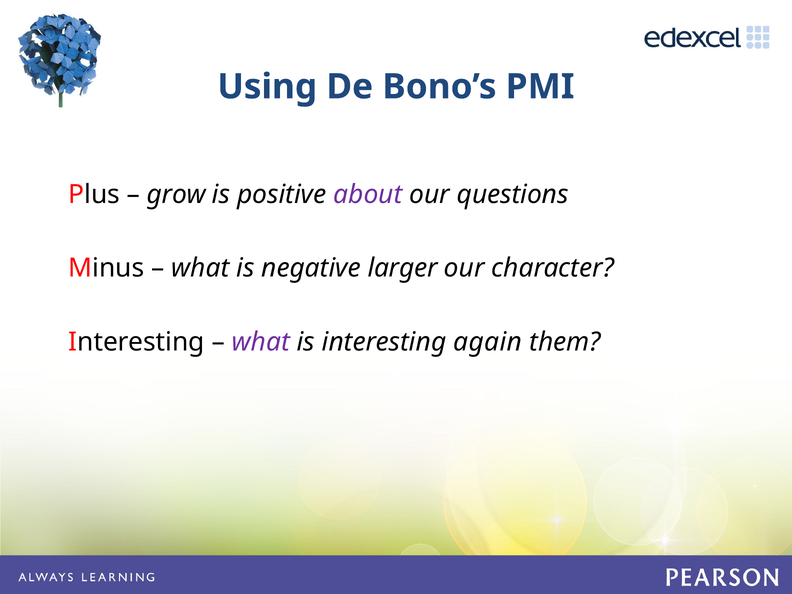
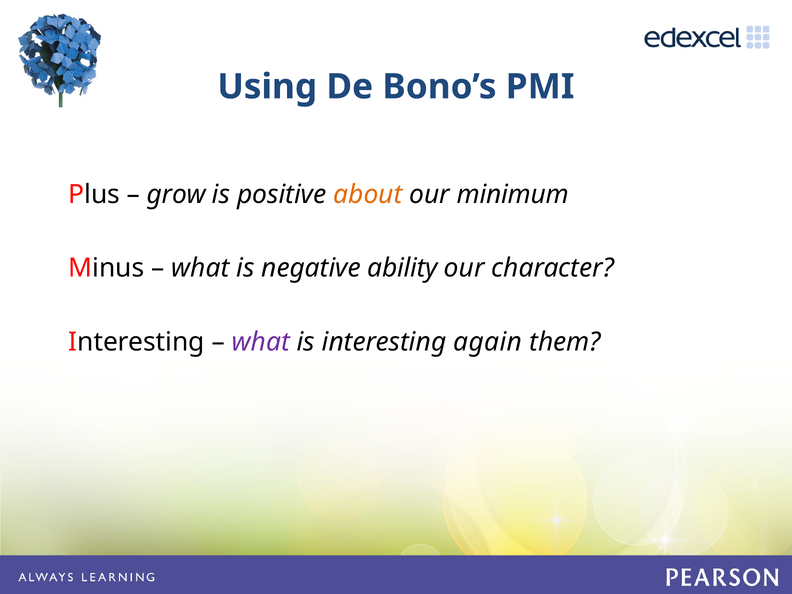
about colour: purple -> orange (368, 194)
questions: questions -> minimum (513, 194)
larger: larger -> ability (403, 268)
